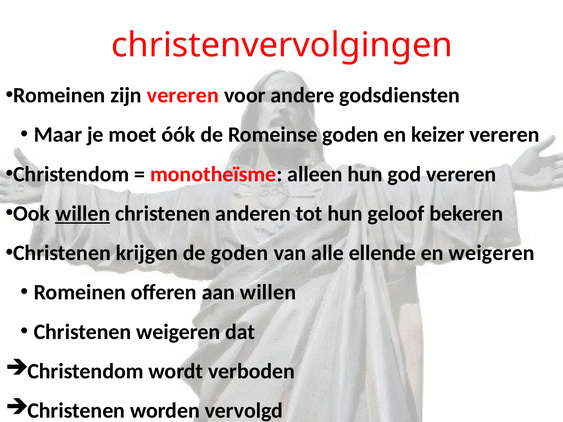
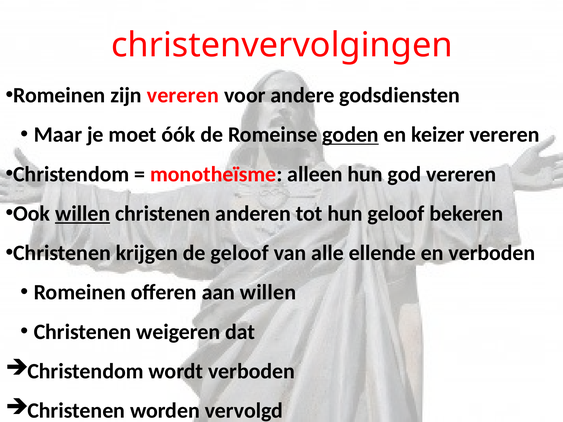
goden underline: none -> present (351, 135)
de goden: goden -> geloof (240, 253)
en weigeren: weigeren -> verboden (492, 253)
